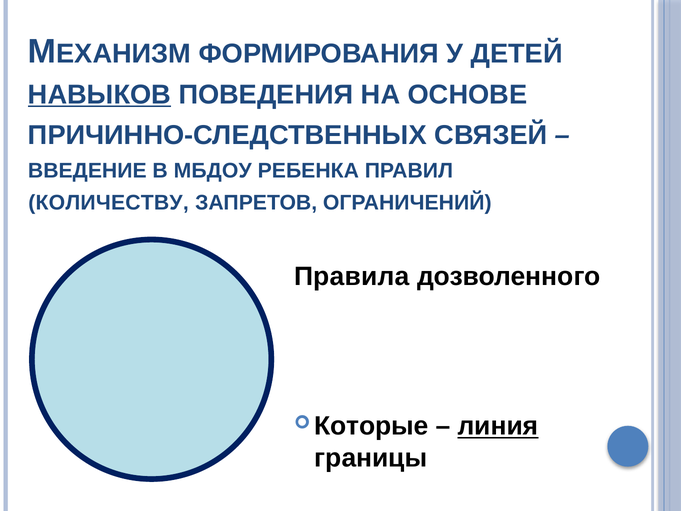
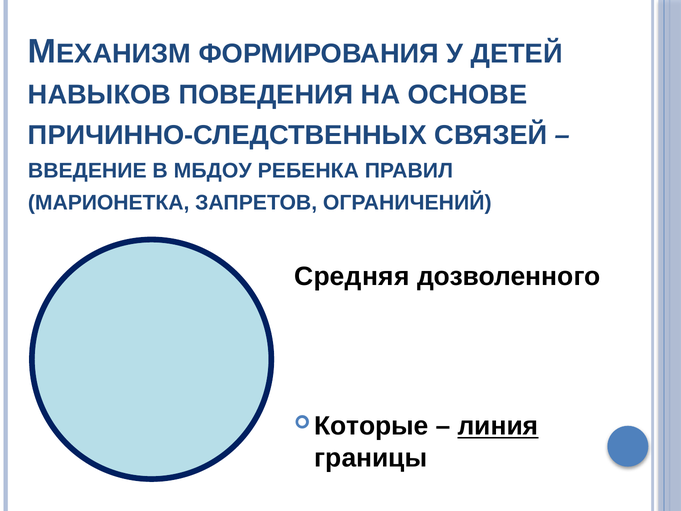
НАВЫКОВ underline: present -> none (100, 95)
КОЛИЧЕСТВУ: КОЛИЧЕСТВУ -> МАРИОНЕТКА (109, 202)
Правила: Правила -> Средняя (352, 276)
